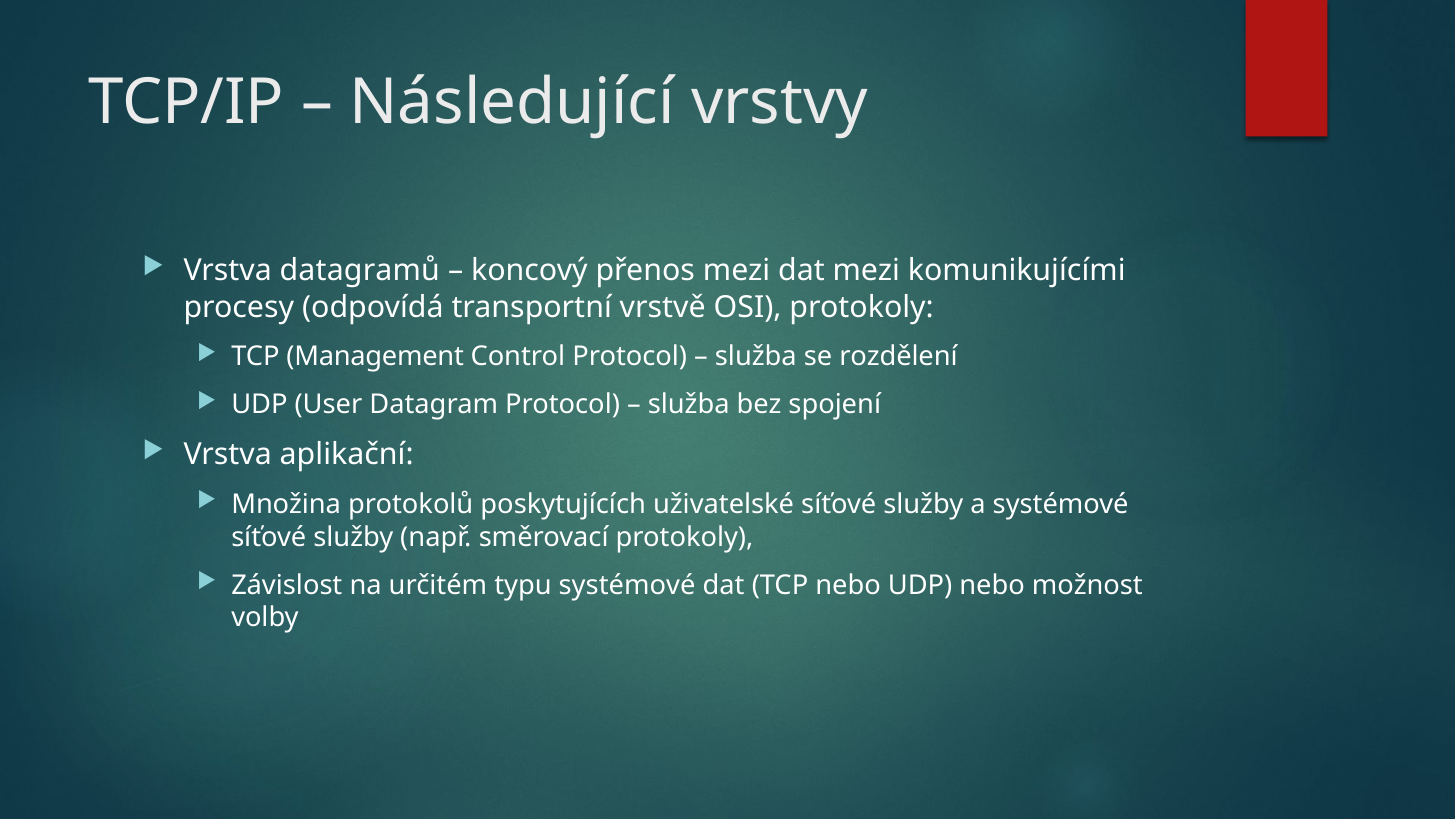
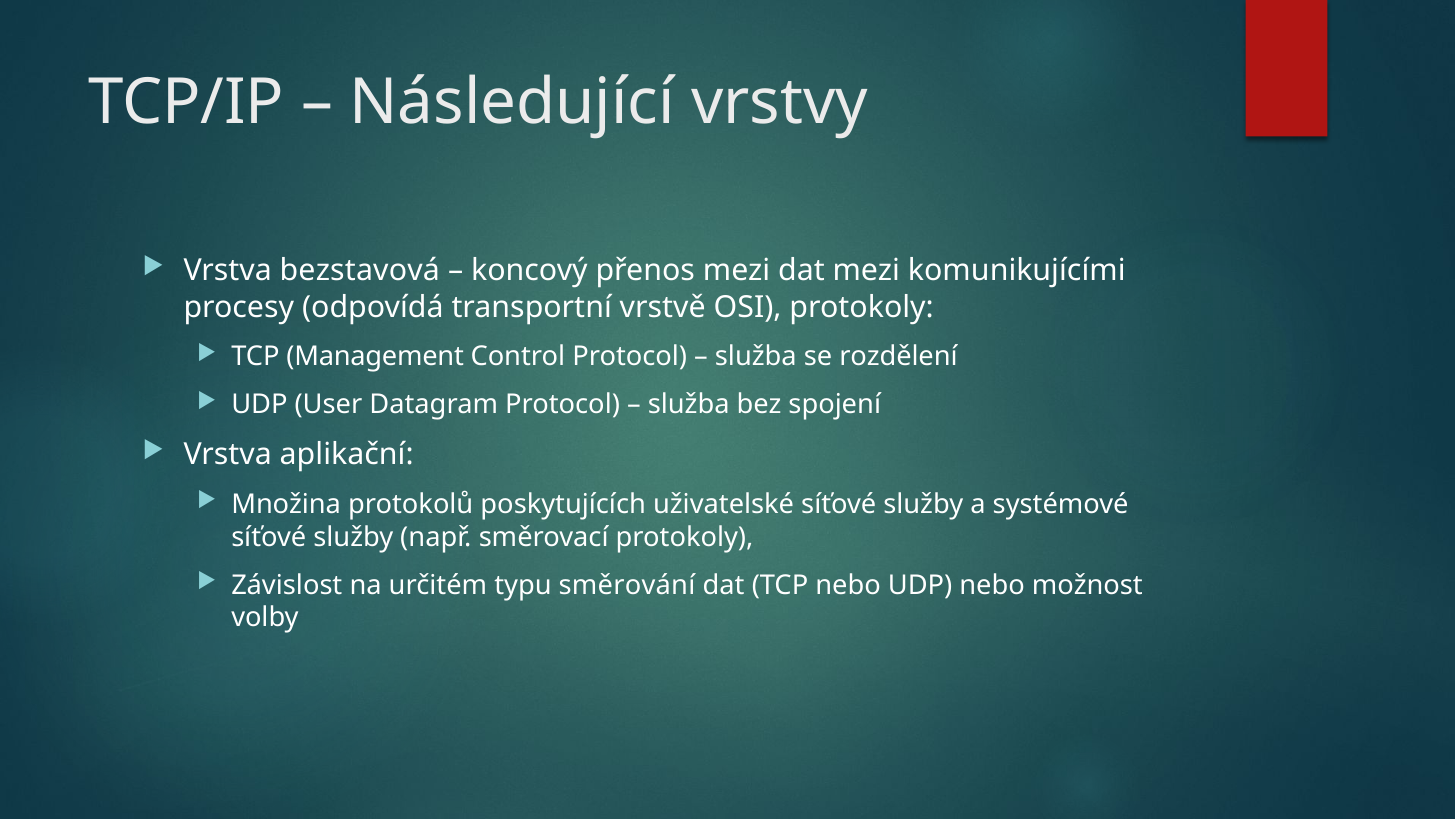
datagramů: datagramů -> bezstavová (360, 271)
typu systémové: systémové -> směrování (627, 585)
